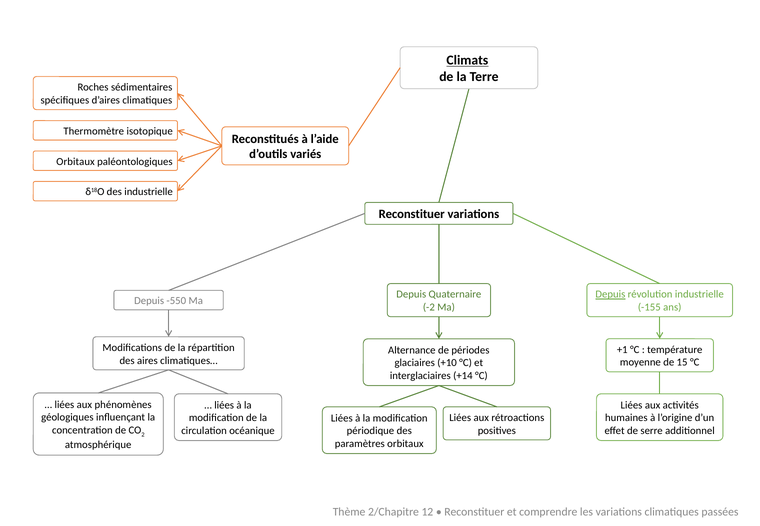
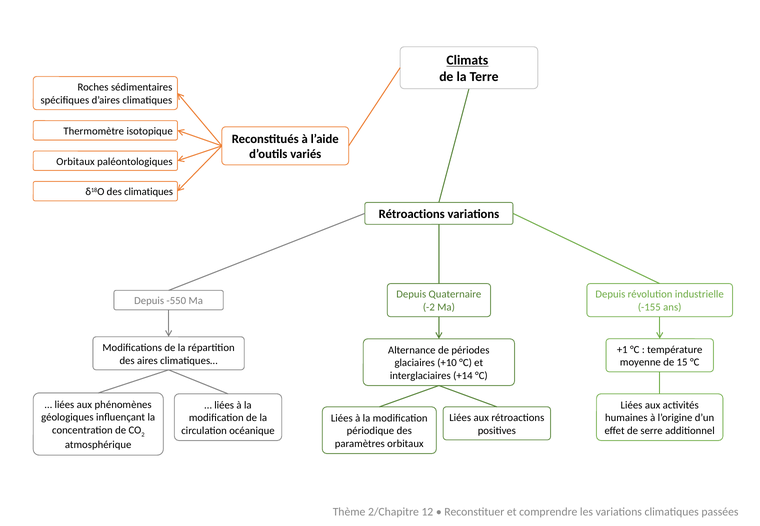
des industrielle: industrielle -> climatiques (149, 192)
Reconstituer: Reconstituer -> Rétroactions (412, 214)
Depuis underline: present -> none (610, 294)
